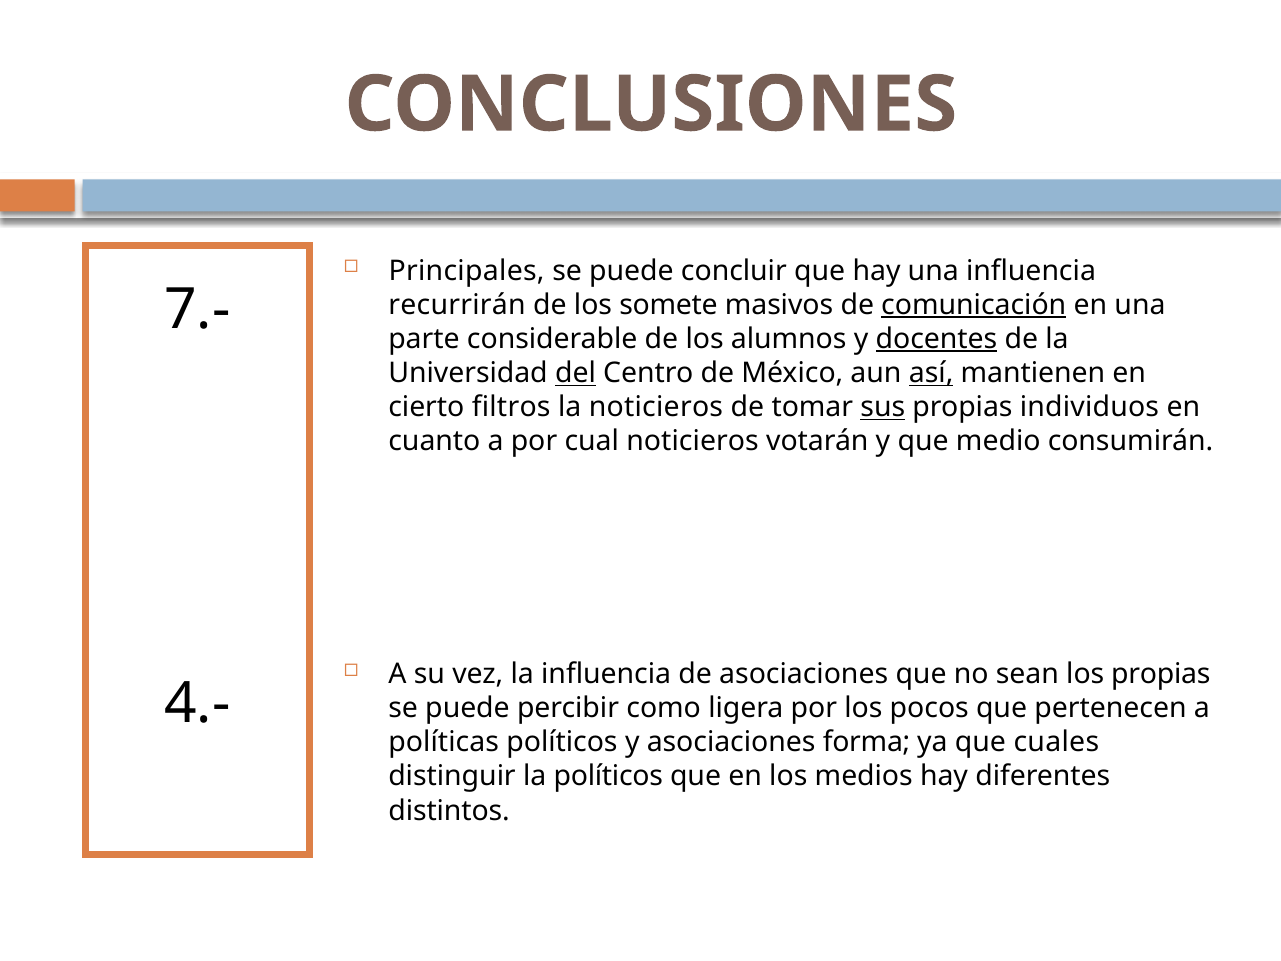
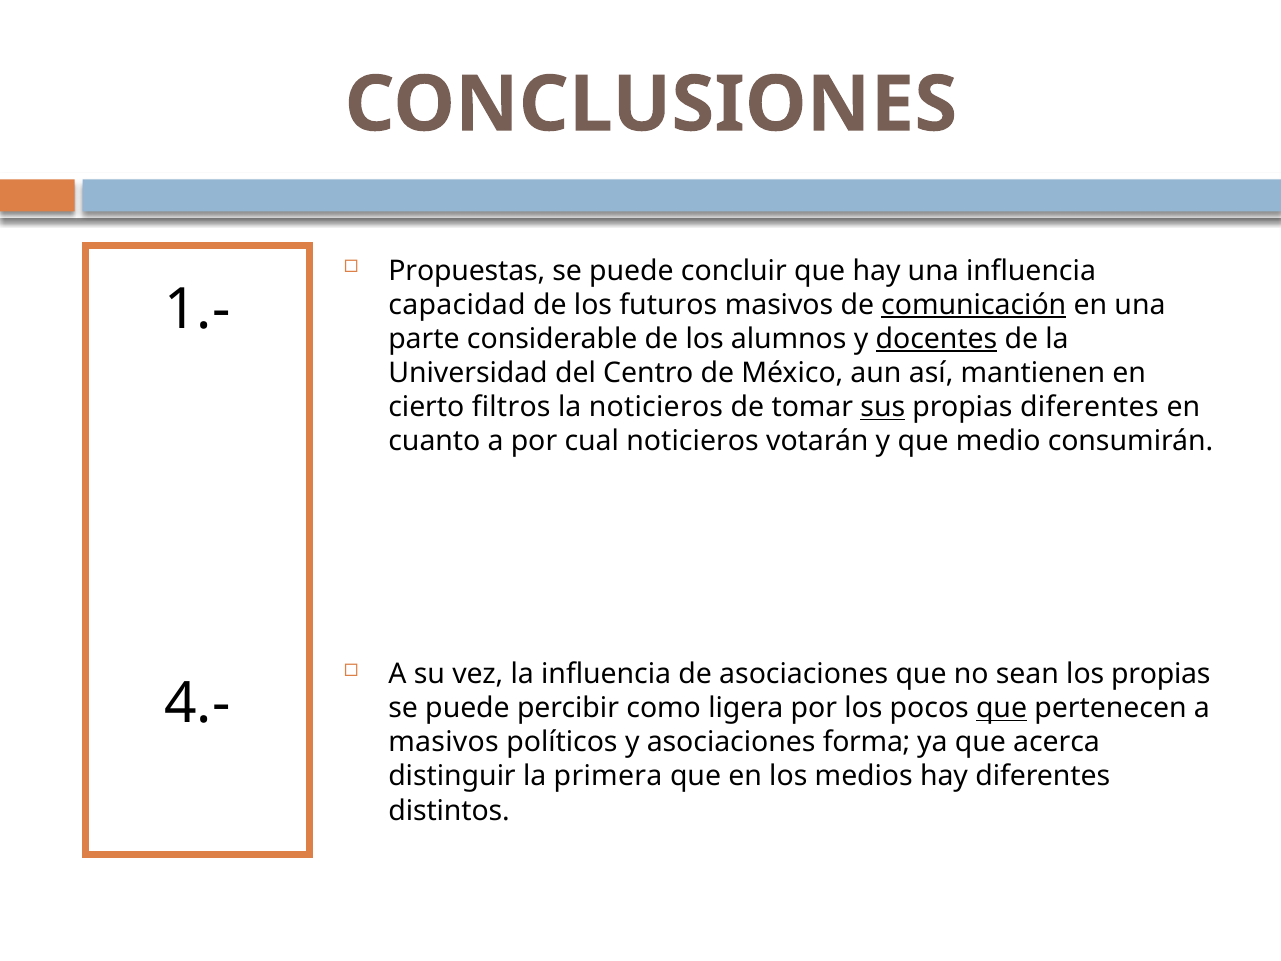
Principales: Principales -> Propuestas (467, 271)
7.-: 7.- -> 1.- (197, 309)
recurrirán: recurrirán -> capacidad (457, 305)
somete: somete -> futuros (668, 305)
del underline: present -> none (575, 373)
así underline: present -> none (931, 373)
propias individuos: individuos -> diferentes (1089, 407)
que underline: none -> present (1002, 708)
políticas: políticas -> masivos (444, 742)
cuales: cuales -> acerca (1057, 742)
la políticos: políticos -> primera (608, 776)
